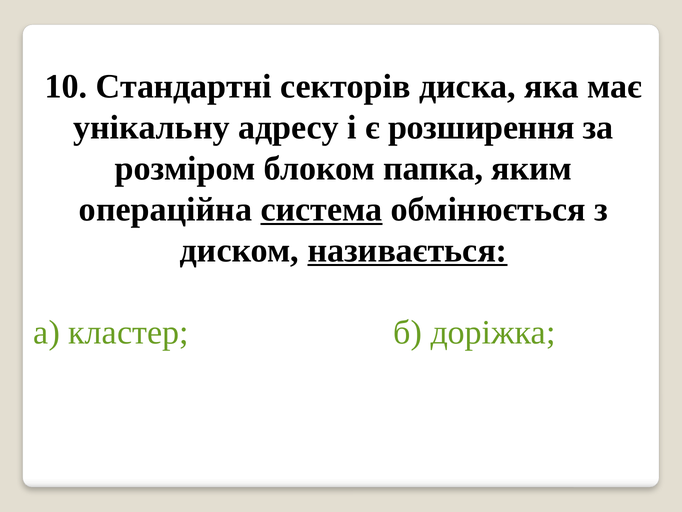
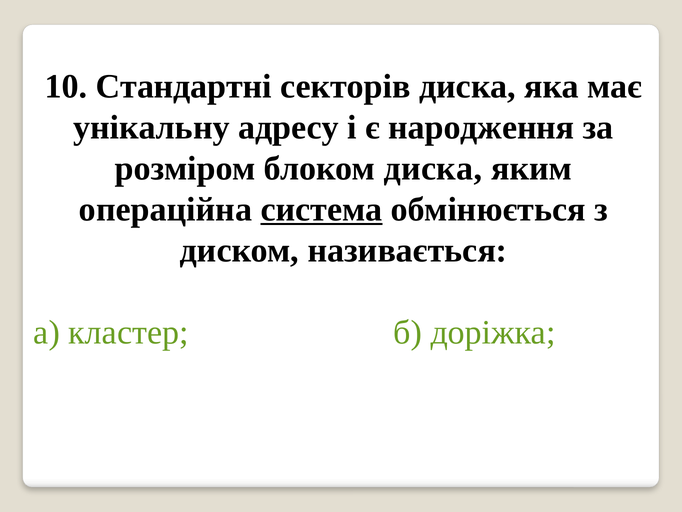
розширення: розширення -> народження (481, 127)
блоком папка: папка -> диска (433, 168)
називається underline: present -> none (407, 250)
